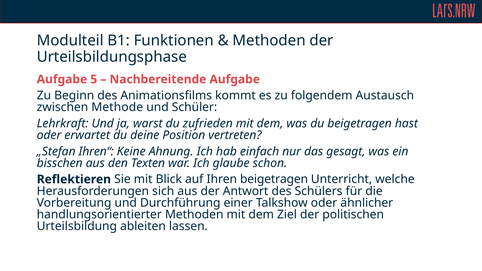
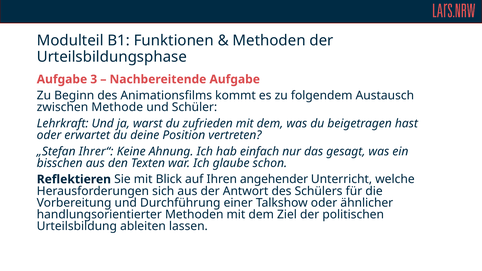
5: 5 -> 3 (94, 79)
Ihren“: Ihren“ -> Ihrer“ (96, 151)
Ihren beigetragen: beigetragen -> angehender (274, 179)
